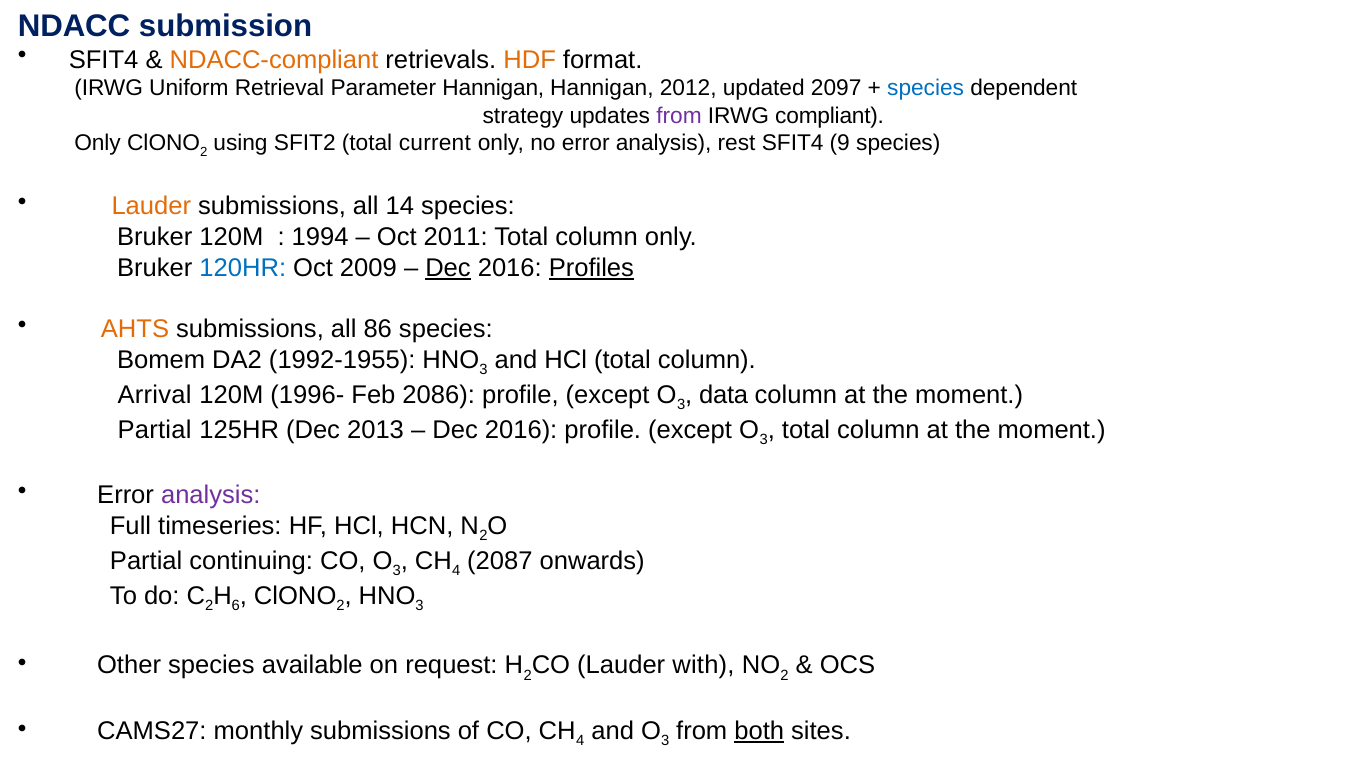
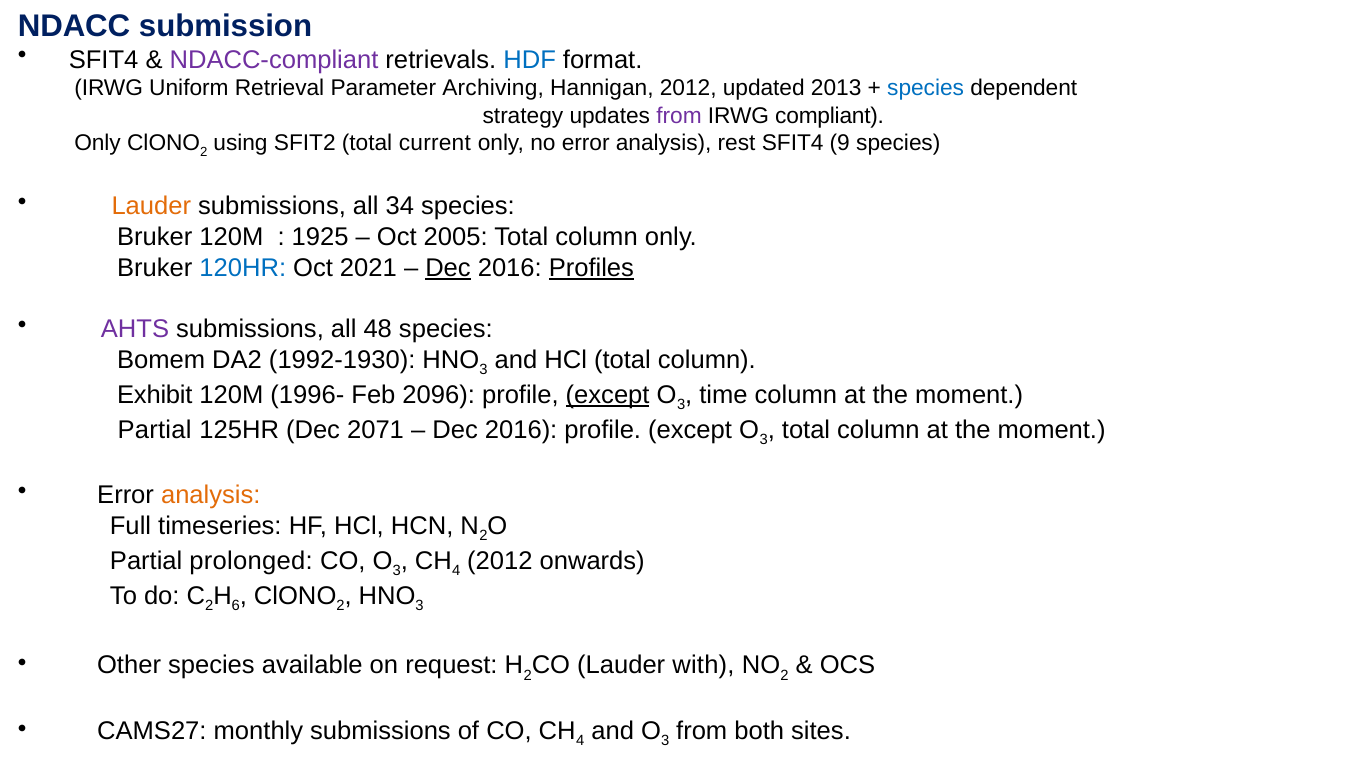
NDACC-compliant colour: orange -> purple (274, 60)
HDF colour: orange -> blue (530, 60)
Parameter Hannigan: Hannigan -> Archiving (493, 88)
2097: 2097 -> 2013 (836, 88)
14: 14 -> 34 (400, 207)
1994: 1994 -> 1925 (320, 237)
2011: 2011 -> 2005 (456, 237)
2009: 2009 -> 2021 (368, 268)
AHTS colour: orange -> purple (135, 329)
86: 86 -> 48 (378, 329)
1992-1955: 1992-1955 -> 1992-1930 (342, 360)
Arrival: Arrival -> Exhibit (155, 395)
2086: 2086 -> 2096 (439, 395)
except underline: none -> present (608, 395)
data: data -> time (723, 395)
2013: 2013 -> 2071 (376, 430)
analysis colour: purple -> orange (211, 495)
continuing: continuing -> prolonged (251, 561)
2087: 2087 -> 2012 (500, 561)
both underline: present -> none (759, 731)
